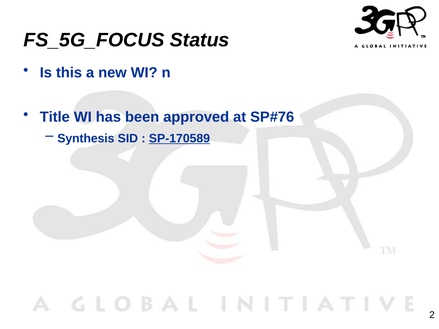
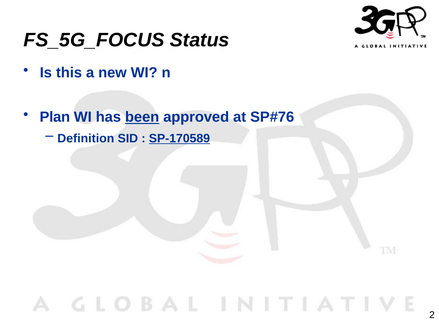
Title: Title -> Plan (55, 117)
been underline: none -> present (142, 117)
Synthesis: Synthesis -> Definition (86, 139)
